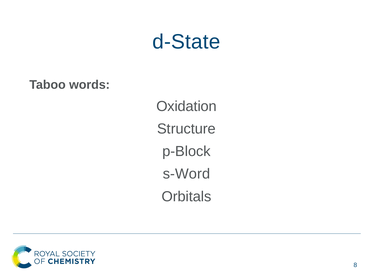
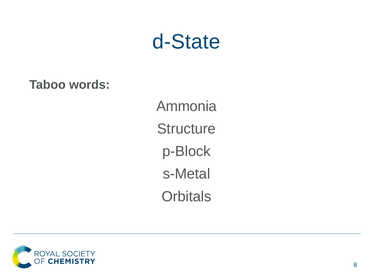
Oxidation: Oxidation -> Ammonia (187, 106)
s-Word: s-Word -> s-Metal (187, 174)
